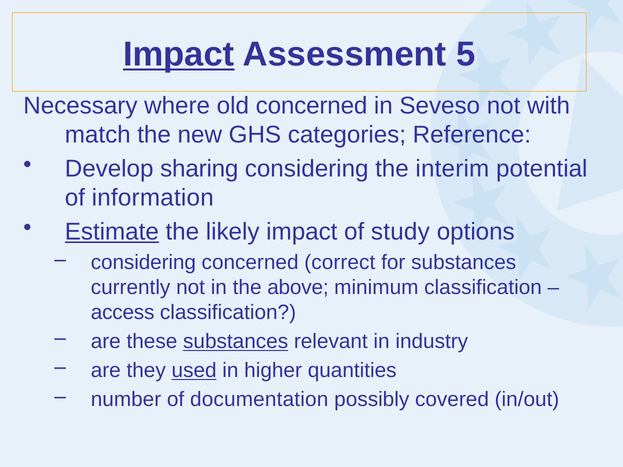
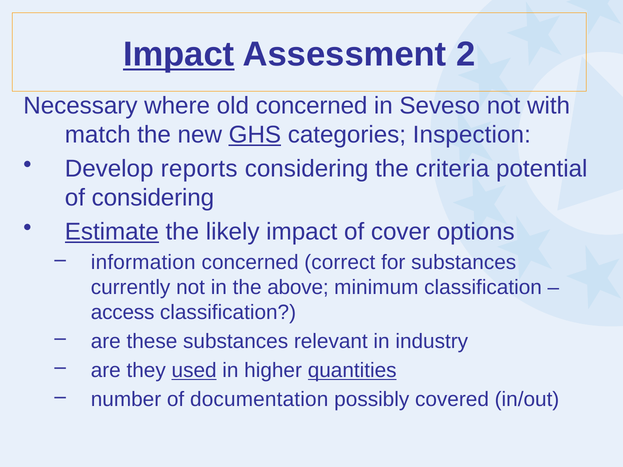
5: 5 -> 2 (466, 55)
GHS underline: none -> present (255, 135)
Reference: Reference -> Inspection (472, 135)
sharing: sharing -> reports (199, 169)
interim: interim -> criteria (452, 169)
of information: information -> considering (153, 198)
study: study -> cover (401, 232)
considering: considering -> information (143, 263)
substances underline: present -> none (236, 342)
quantities underline: none -> present (352, 371)
